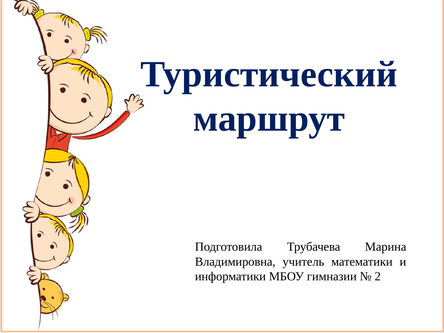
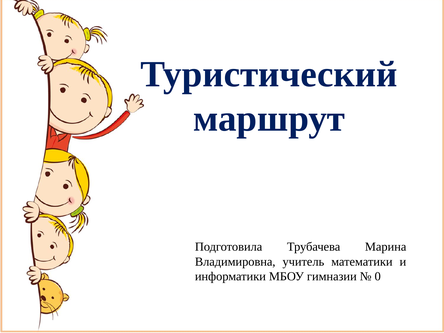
2: 2 -> 0 (378, 277)
